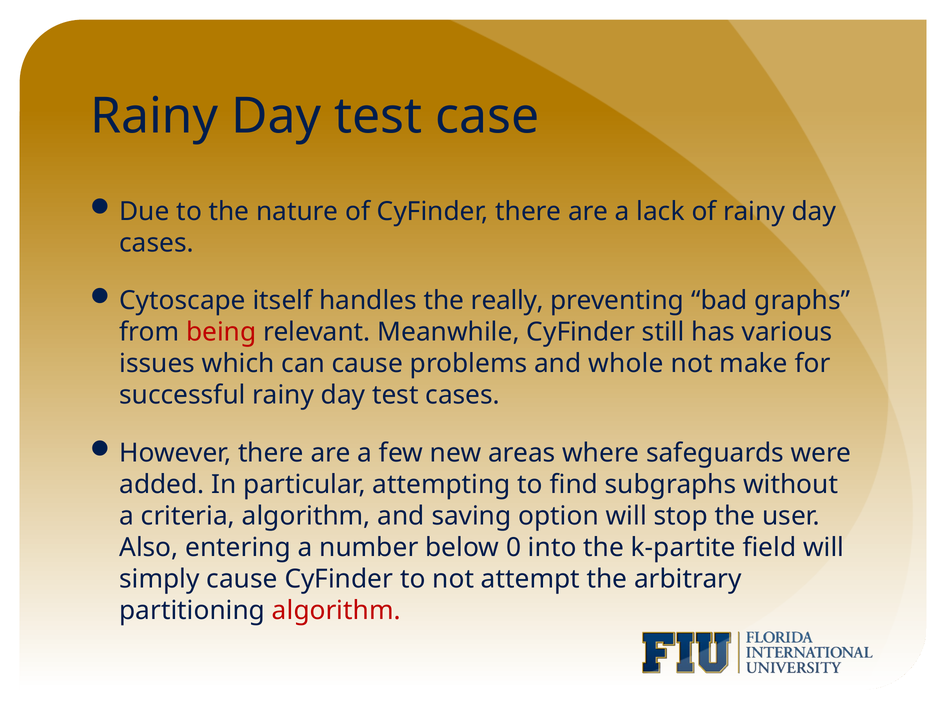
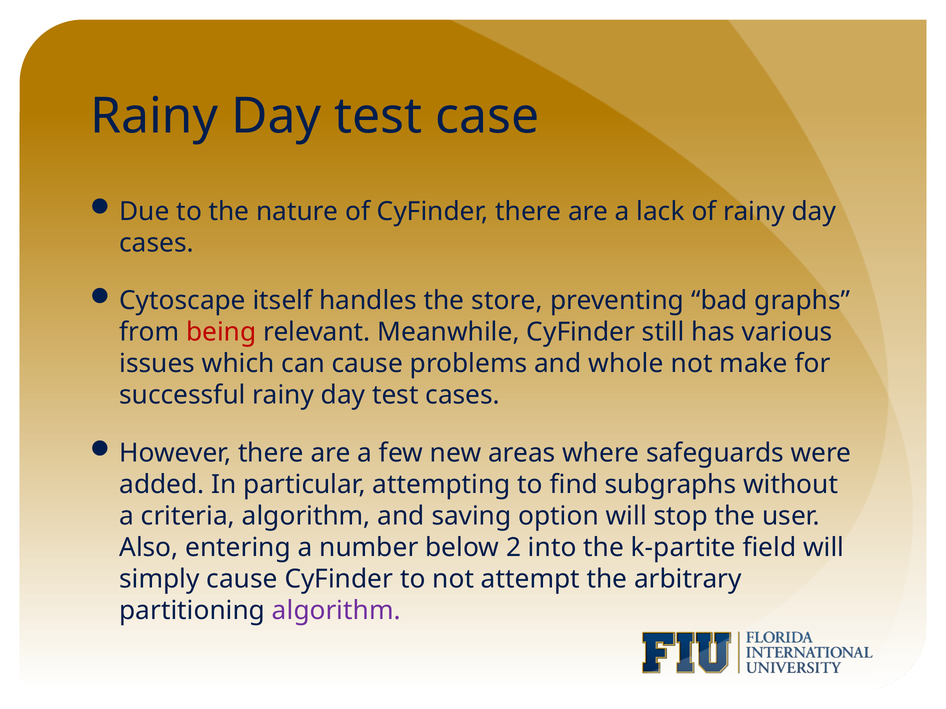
really: really -> store (507, 301)
0: 0 -> 2 (514, 548)
algorithm colour: red -> purple (336, 611)
